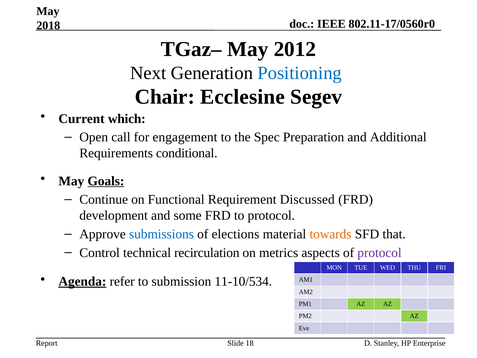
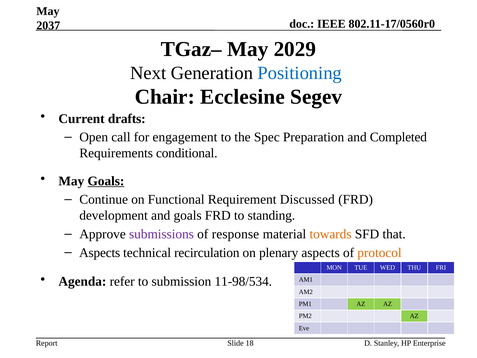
2018: 2018 -> 2037 (48, 25)
2012: 2012 -> 2029 (295, 49)
which: which -> drafts (127, 119)
Additional: Additional -> Completed (398, 137)
and some: some -> goals (188, 215)
to protocol: protocol -> standing (271, 215)
submissions colour: blue -> purple (161, 234)
elections: elections -> response (235, 234)
Control: Control -> Aspects (100, 252)
metrics: metrics -> plenary (279, 252)
protocol colour: purple -> orange (380, 252)
Agenda underline: present -> none (82, 281)
11-10/534: 11-10/534 -> 11-98/534 (243, 281)
